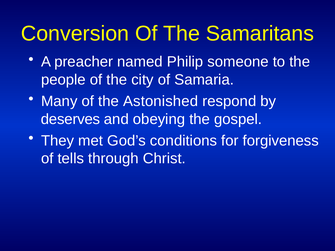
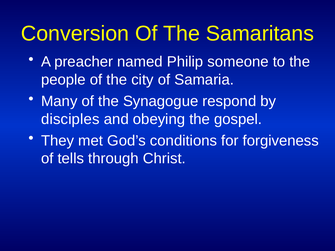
Astonished: Astonished -> Synagogue (161, 101)
deserves: deserves -> disciples (70, 119)
